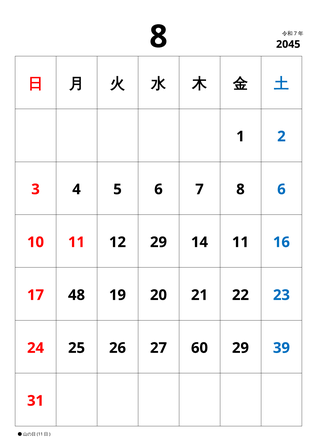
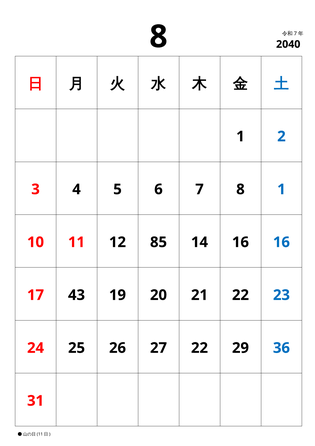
2045: 2045 -> 2040 (288, 44)
8 6: 6 -> 1 (281, 189)
12 29: 29 -> 85 (158, 242)
14 11: 11 -> 16 (240, 242)
48: 48 -> 43 (77, 295)
27 60: 60 -> 22 (199, 348)
39: 39 -> 36 (281, 348)
